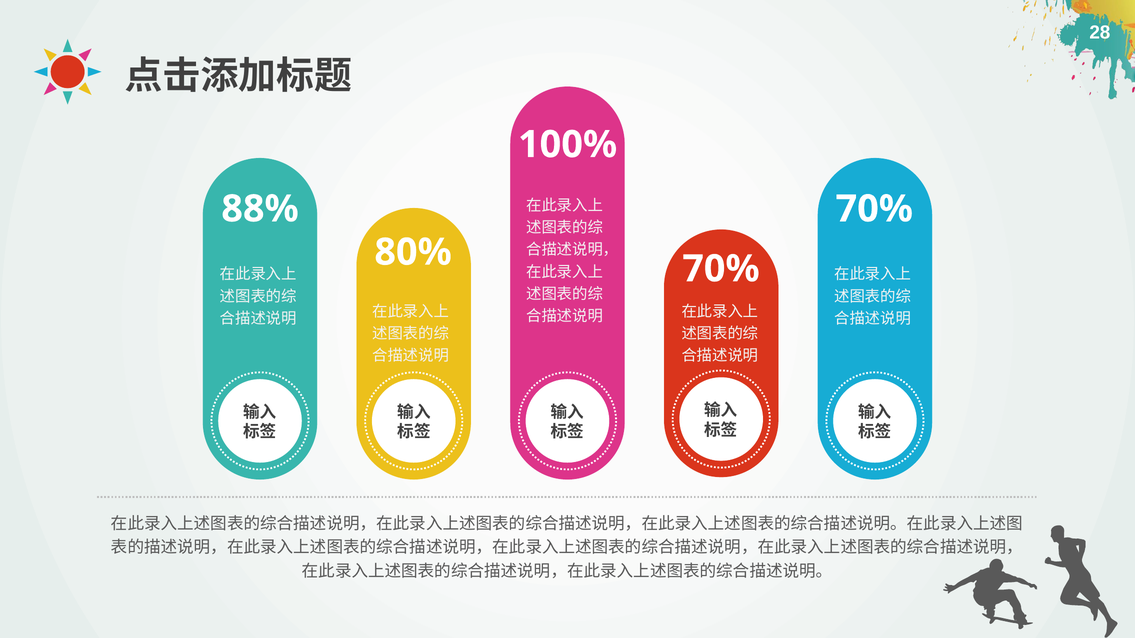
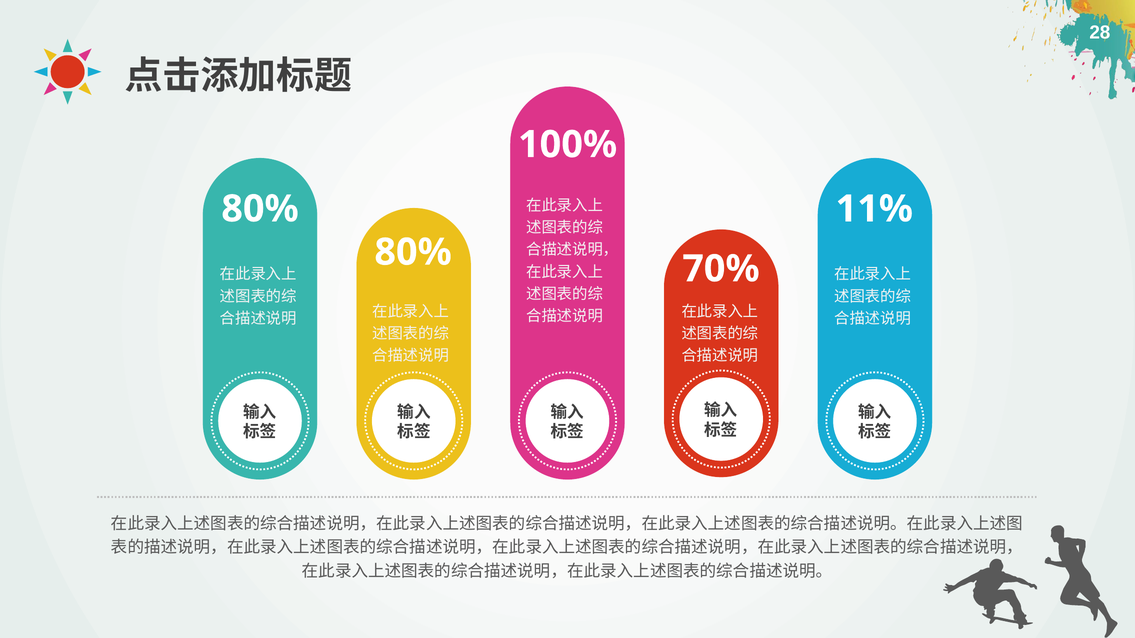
88%: 88% -> 80% (260, 209)
70%: 70% -> 11% (874, 209)
